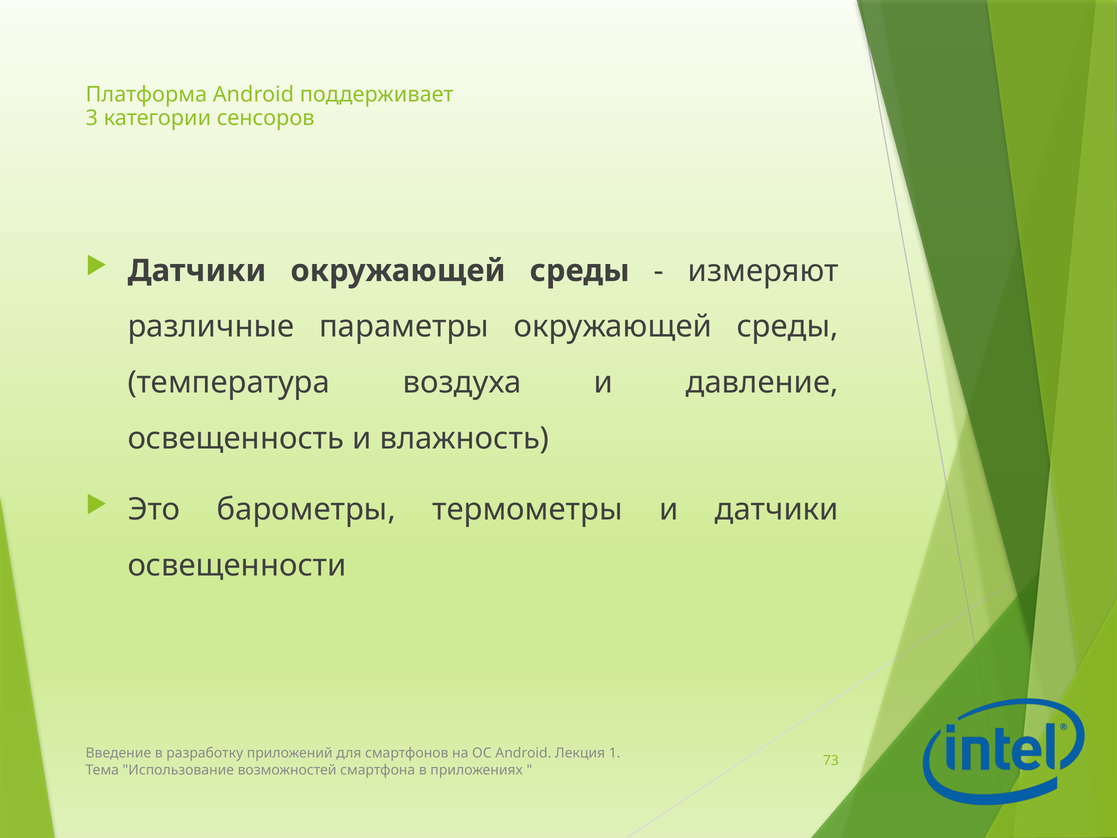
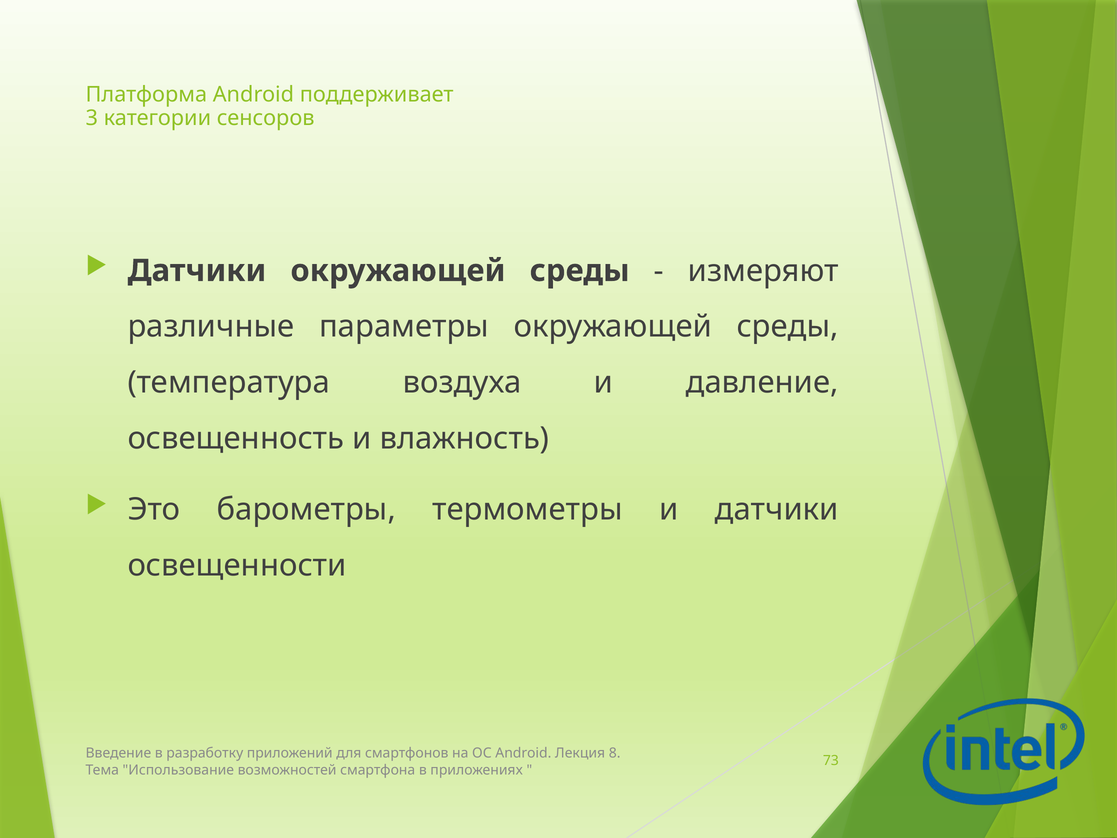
1: 1 -> 8 (615, 753)
